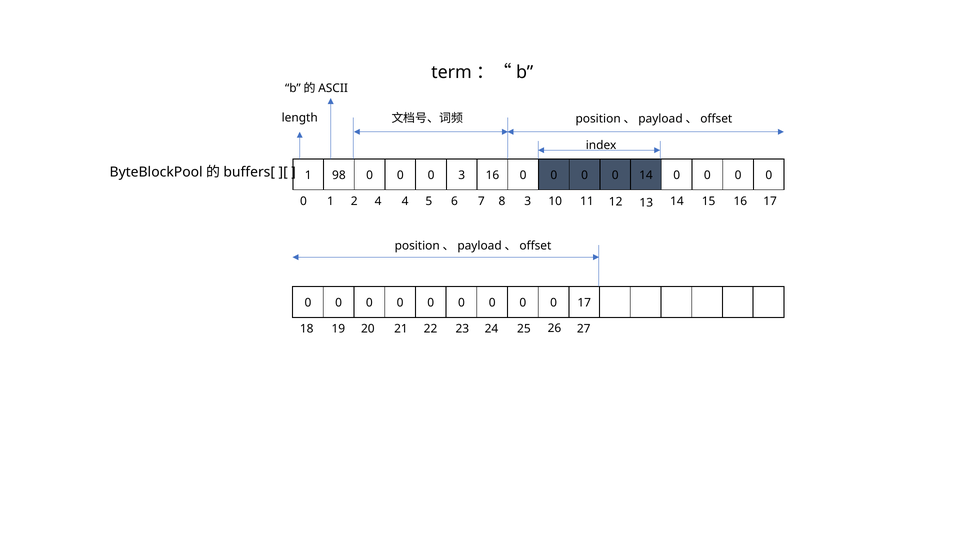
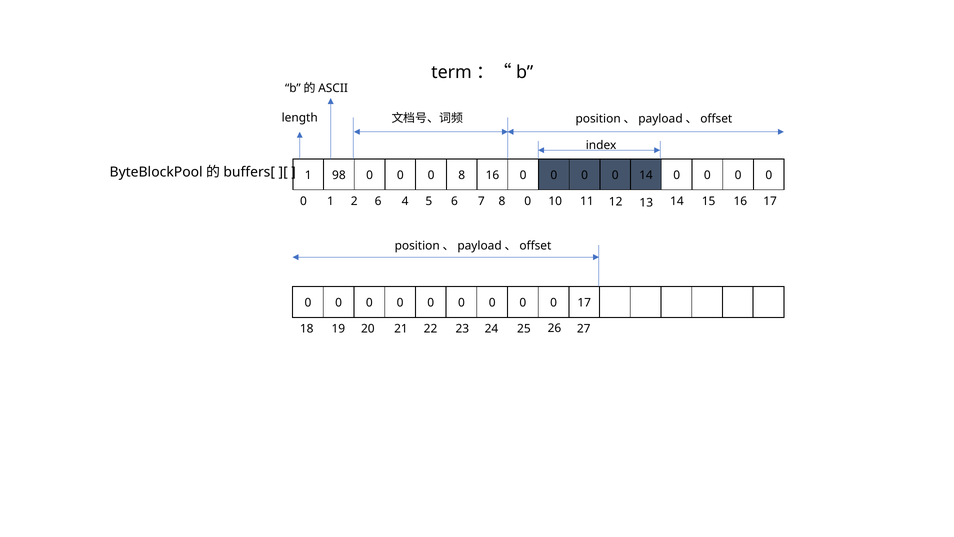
0 3: 3 -> 8 (462, 175)
2 4: 4 -> 6 (378, 201)
8 3: 3 -> 0 (528, 201)
